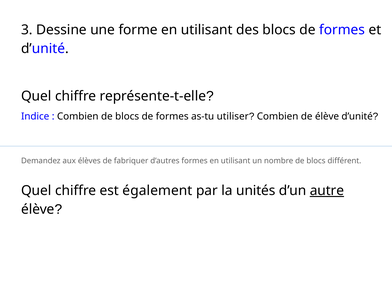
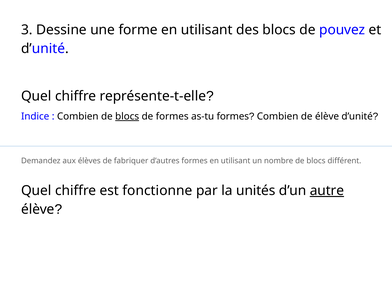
des blocs de formes: formes -> pouvez (342, 30)
blocs underline: none -> present (127, 116)
as-tu utiliser: utiliser -> formes (233, 116)
également: également -> fonctionne (157, 191)
